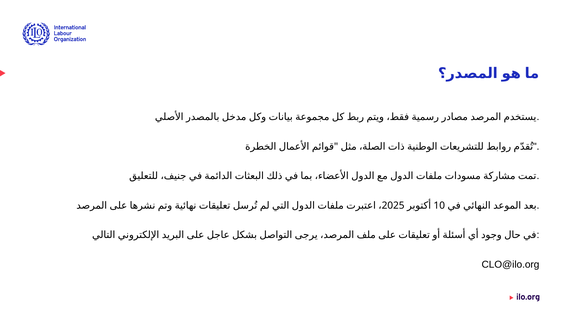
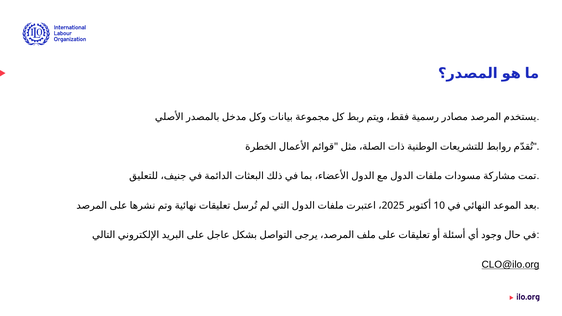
CLO@ilo.org underline: none -> present (510, 265)
